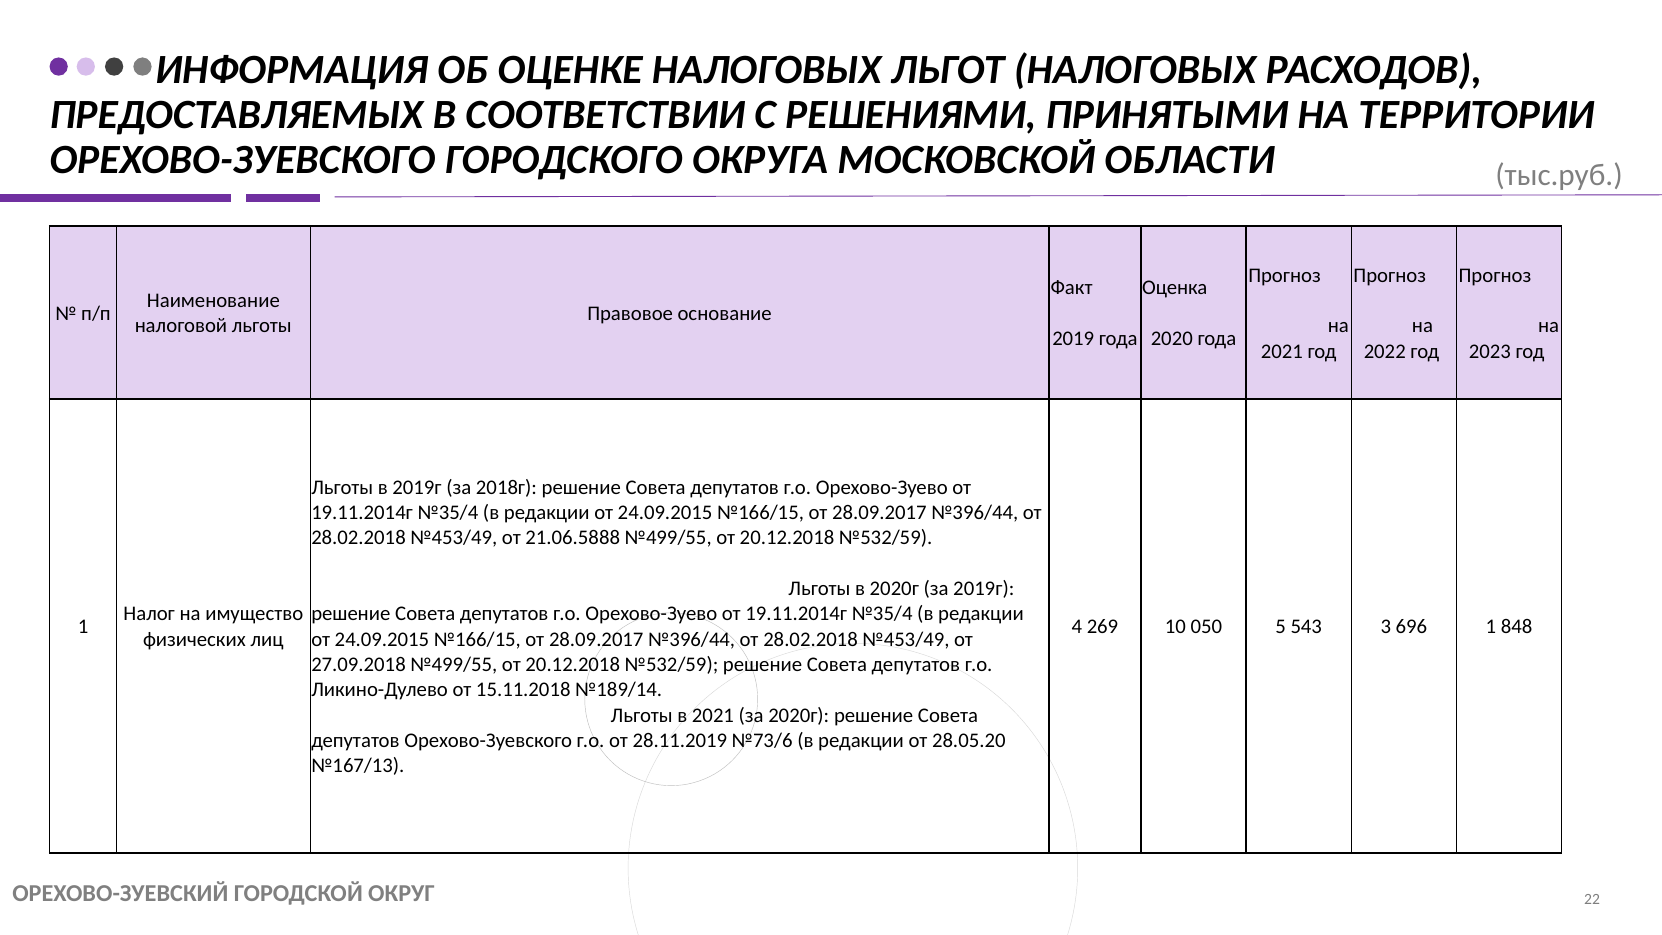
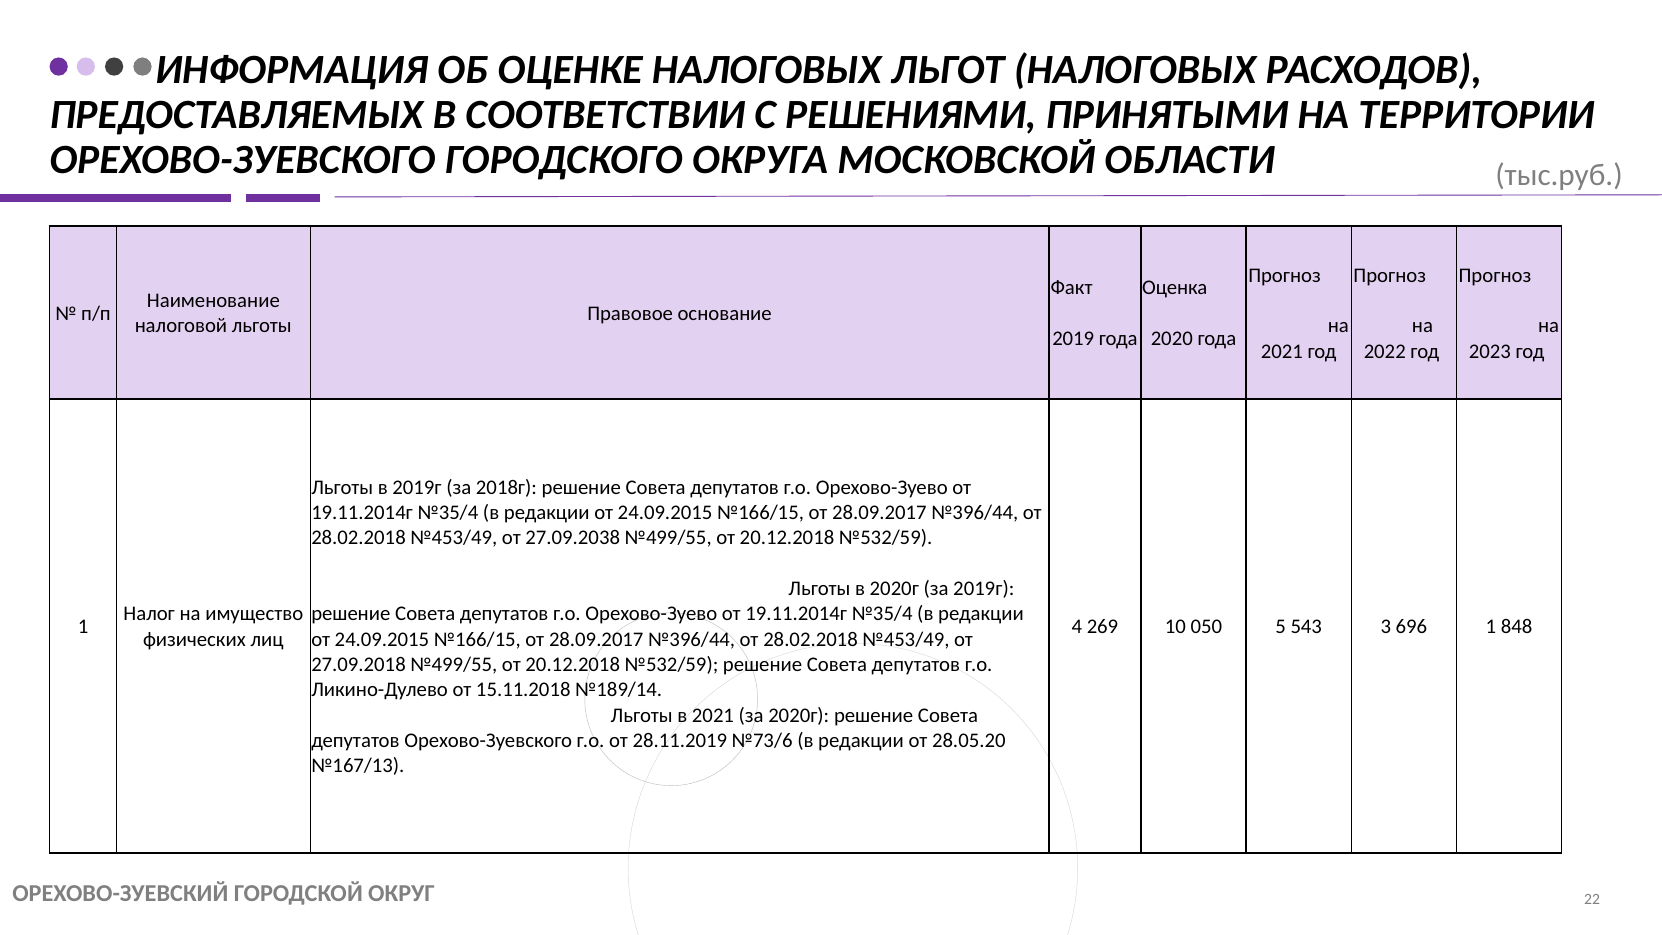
21.06.5888: 21.06.5888 -> 27.09.2038 (573, 538)
